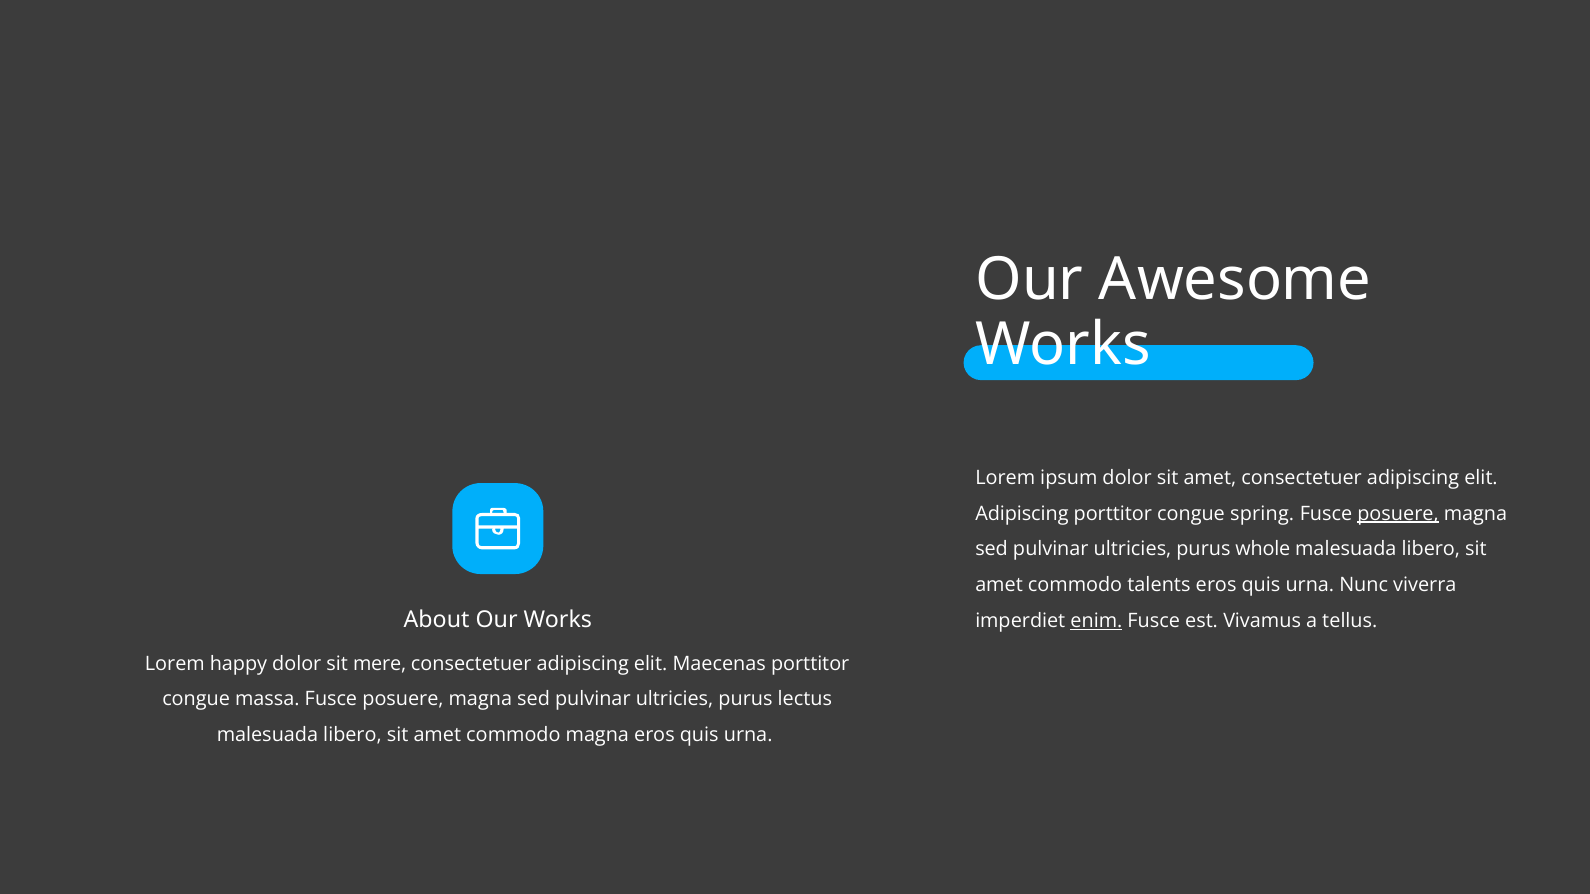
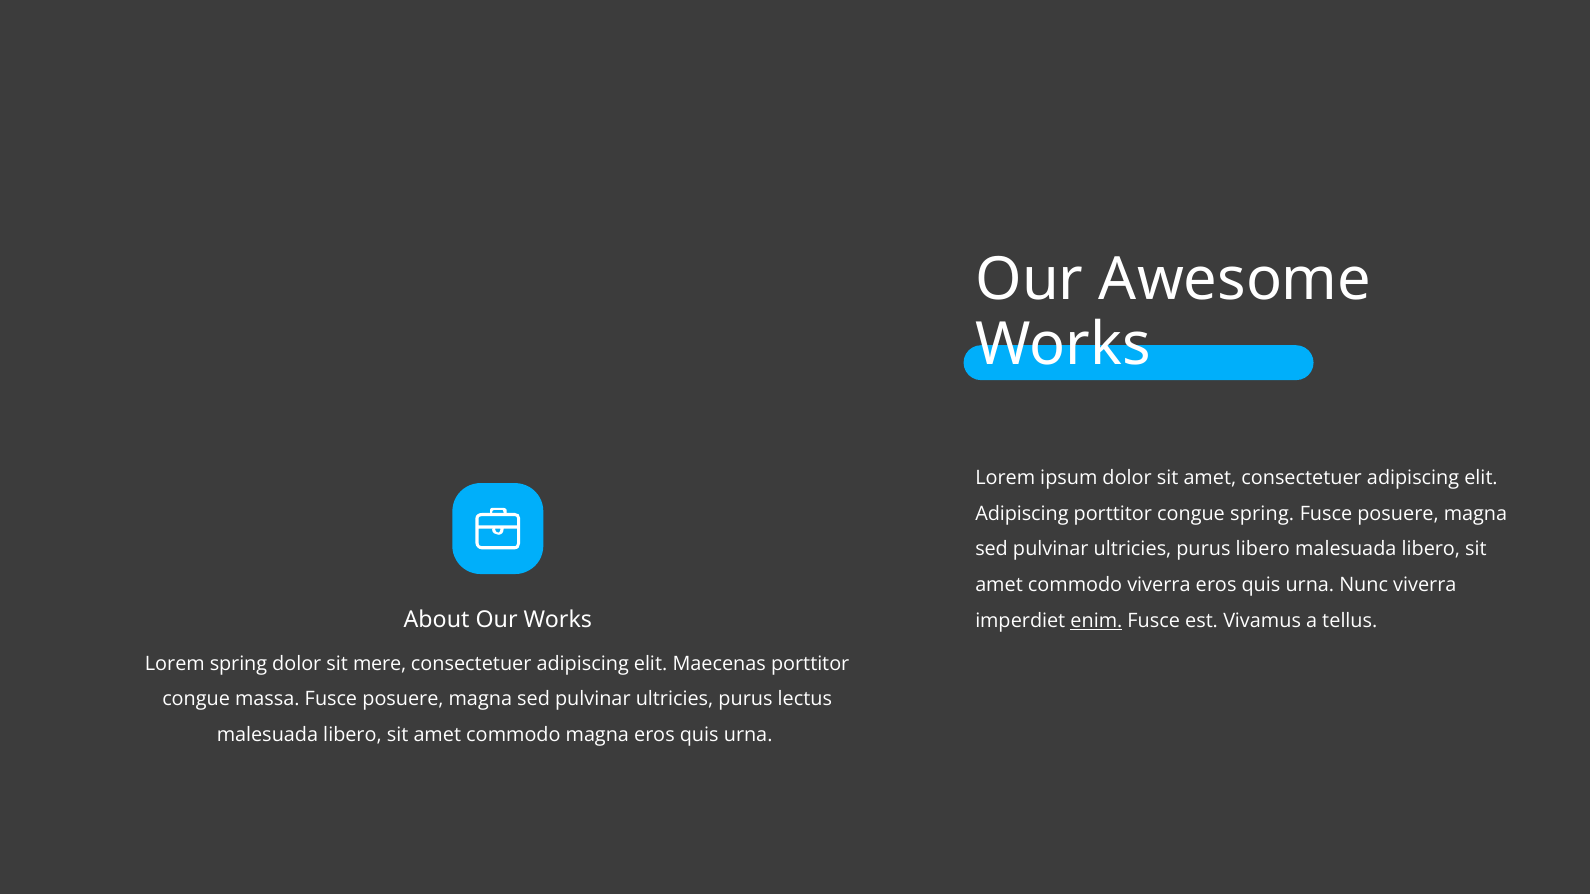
posuere underline: present -> none (1398, 514)
purus whole: whole -> libero (1263, 549)
commodo talents: talents -> viverra (1159, 585)
Lorem happy: happy -> spring (238, 664)
